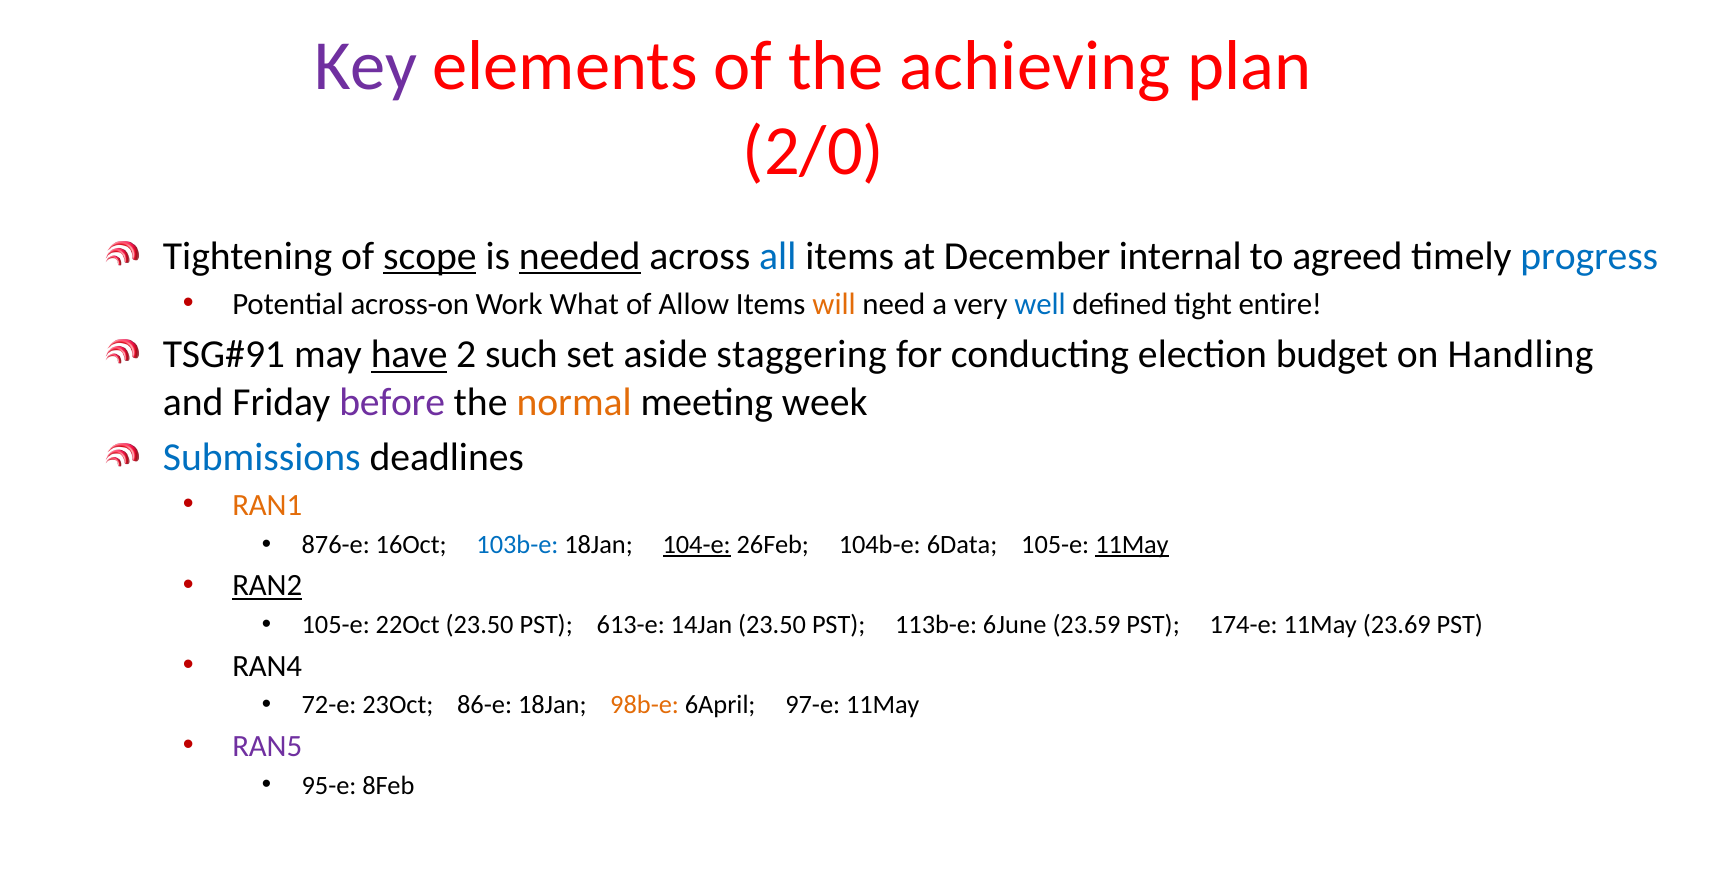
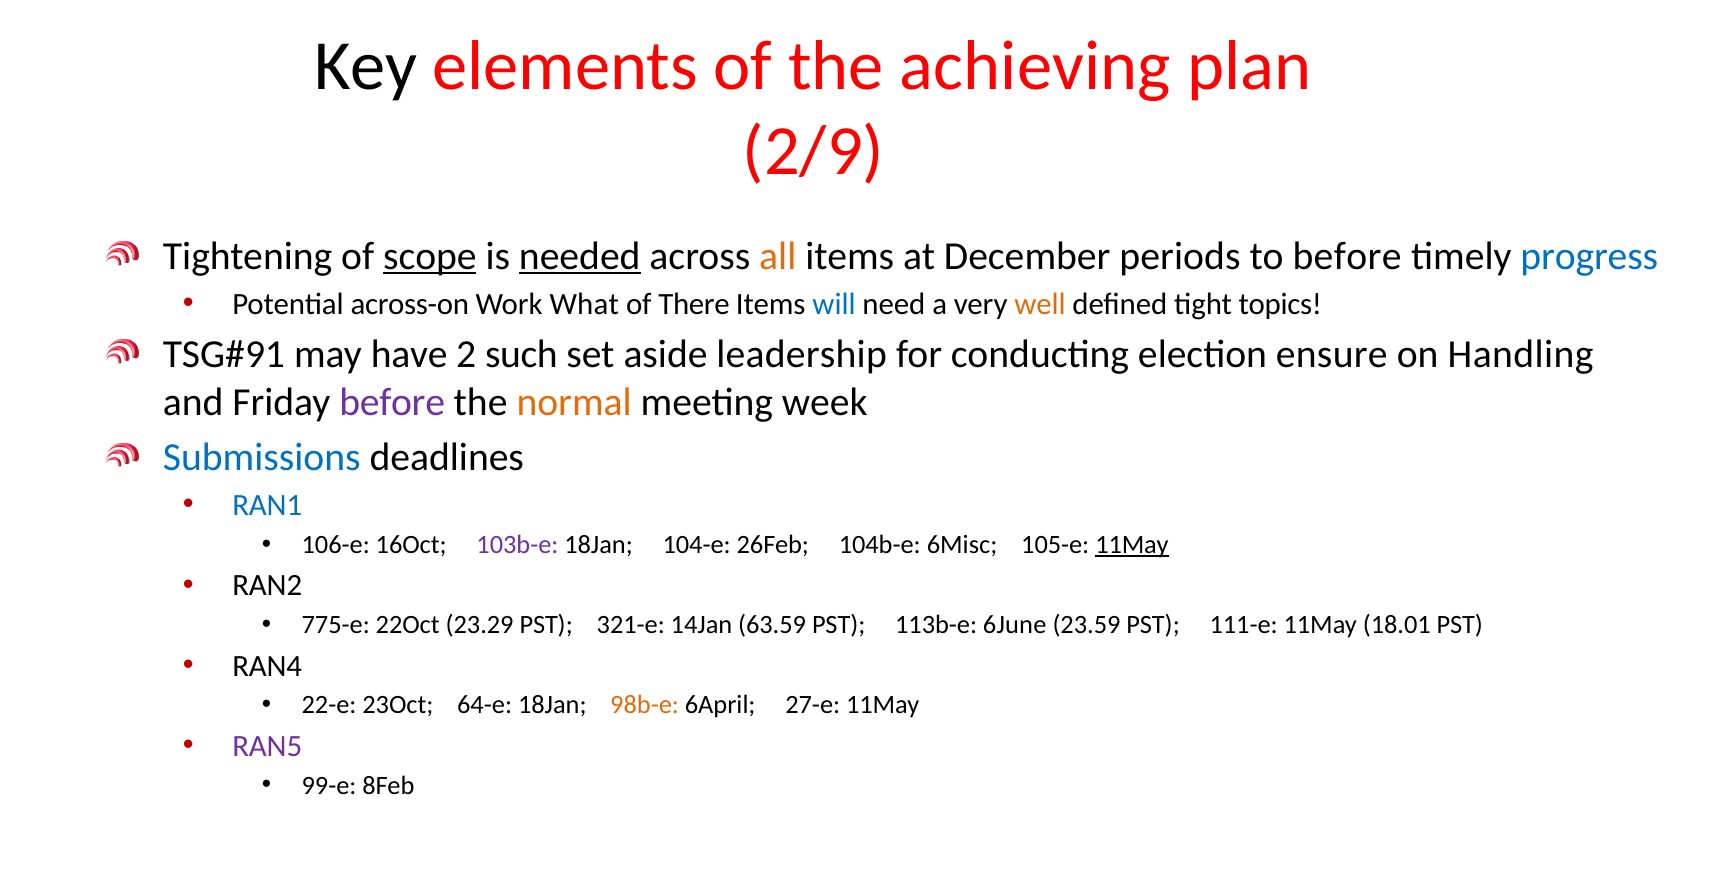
Key colour: purple -> black (366, 67)
2/0: 2/0 -> 2/9 (813, 151)
all colour: blue -> orange (778, 256)
internal: internal -> periods (1180, 256)
to agreed: agreed -> before (1347, 256)
Allow: Allow -> There (694, 304)
will colour: orange -> blue (834, 304)
well colour: blue -> orange (1040, 304)
entire: entire -> topics (1280, 304)
have underline: present -> none (409, 355)
staggering: staggering -> leadership (802, 355)
budget: budget -> ensure (1332, 355)
RAN1 colour: orange -> blue (267, 505)
876-e: 876-e -> 106-e (336, 545)
103b-e colour: blue -> purple (517, 545)
104-e underline: present -> none (697, 545)
6Data: 6Data -> 6Misc (962, 545)
RAN2 underline: present -> none (267, 586)
105-e: 105-e -> 775-e (336, 625)
22Oct 23.50: 23.50 -> 23.29 (480, 625)
613-e: 613-e -> 321-e (631, 625)
14Jan 23.50: 23.50 -> 63.59 (772, 625)
174-e: 174-e -> 111-e (1244, 625)
23.69: 23.69 -> 18.01 (1397, 625)
72-e: 72-e -> 22-e (329, 705)
86-e: 86-e -> 64-e (485, 705)
97-e: 97-e -> 27-e (813, 705)
95-e: 95-e -> 99-e (329, 785)
